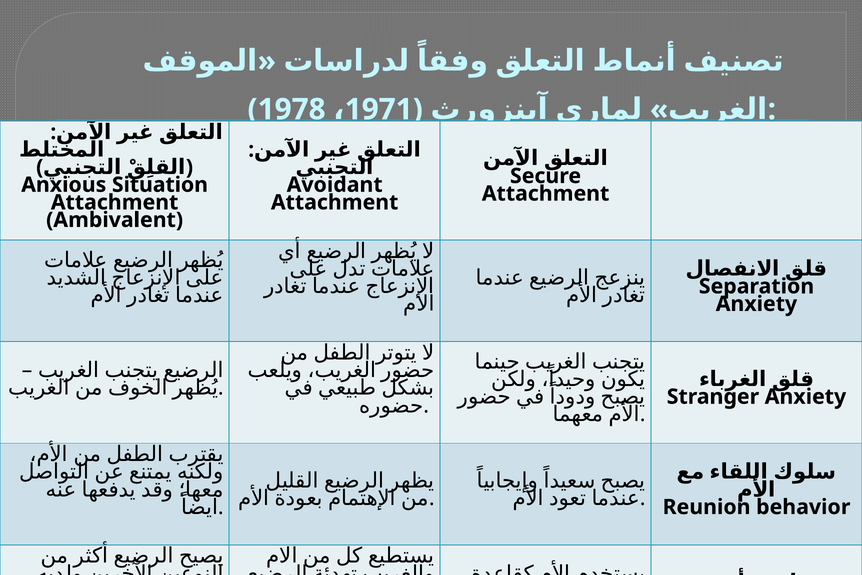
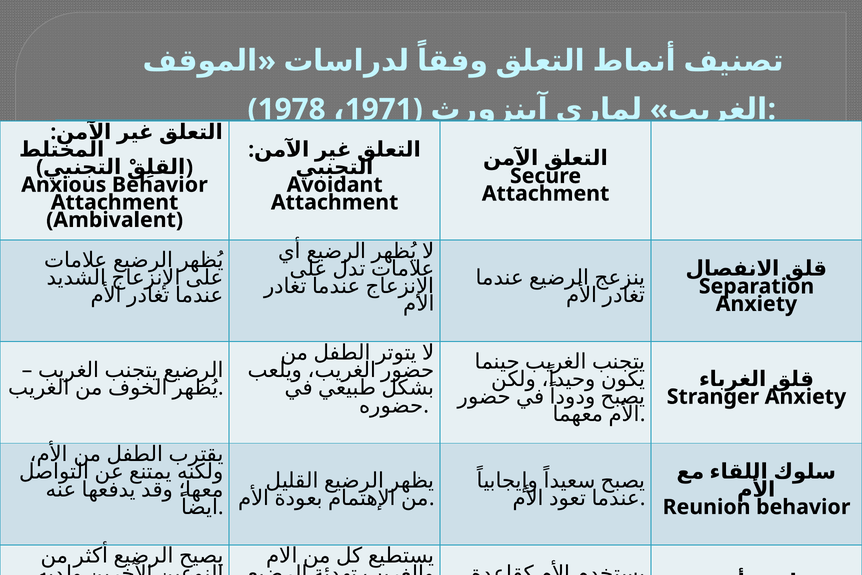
Anxious Situation: Situation -> Behavior (160, 185)
